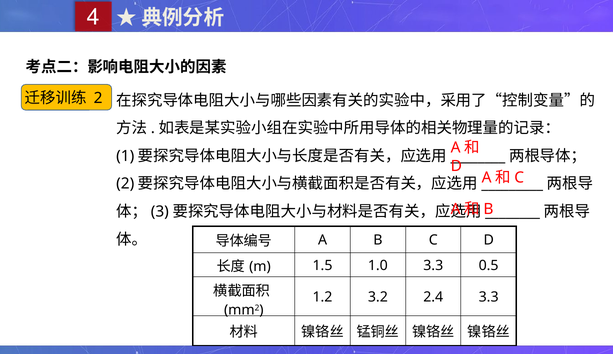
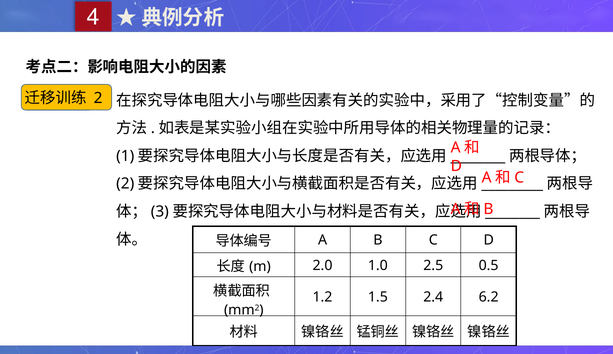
1.5: 1.5 -> 2.0 (323, 266)
1.0 3.3: 3.3 -> 2.5 (433, 266)
3.2: 3.2 -> 1.5 (378, 297)
2.4 3.3: 3.3 -> 6.2 (489, 297)
